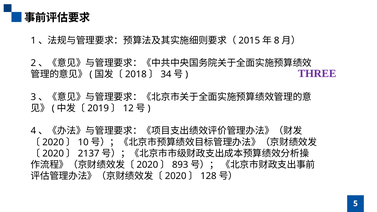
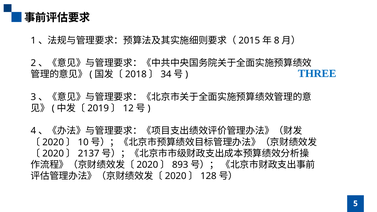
THREE colour: purple -> blue (317, 74)
